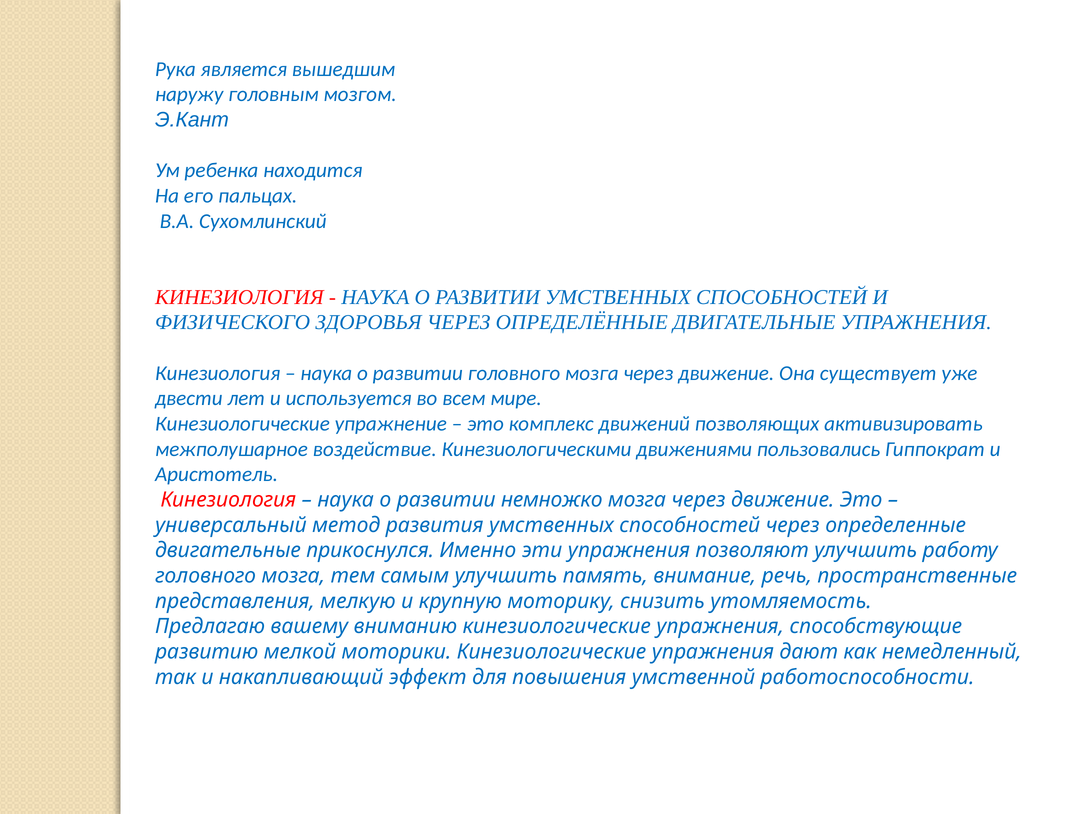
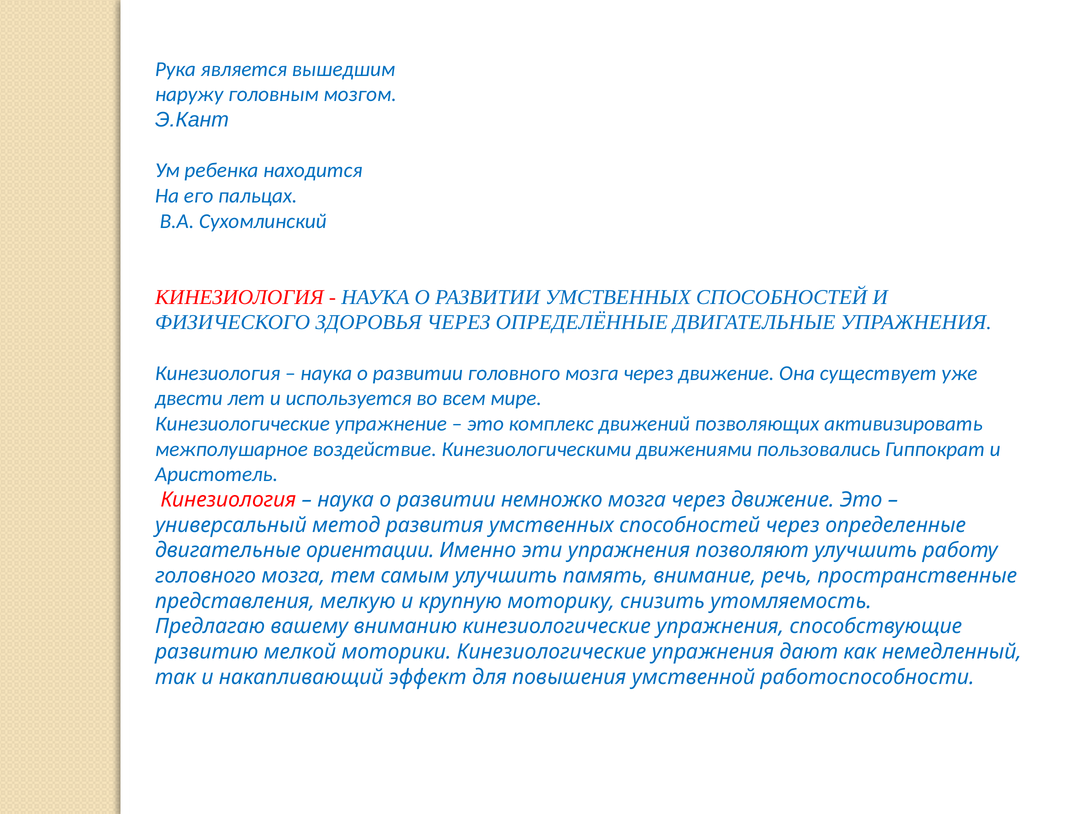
прикоснулся: прикоснулся -> ориентации (370, 551)
